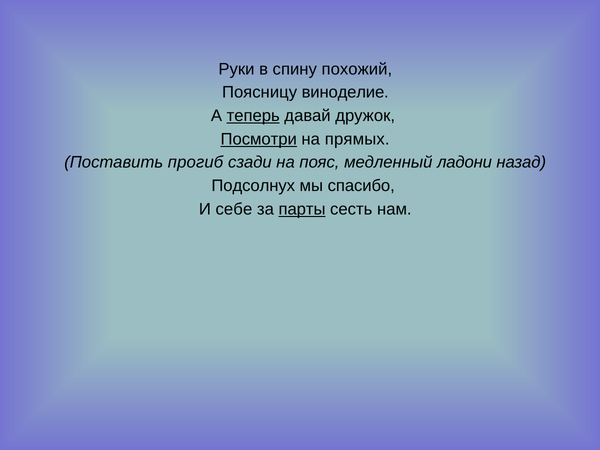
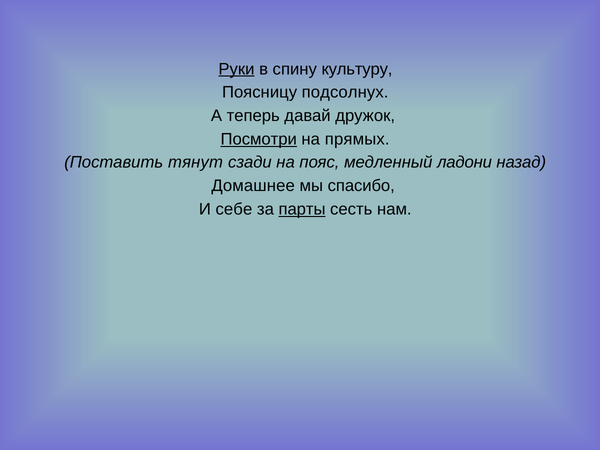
Руки underline: none -> present (236, 69)
похожий: похожий -> культуру (357, 69)
виноделие: виноделие -> подсолнух (345, 92)
теперь underline: present -> none (253, 116)
прогиб: прогиб -> тянут (196, 162)
Подсолнух: Подсолнух -> Домашнее (253, 186)
